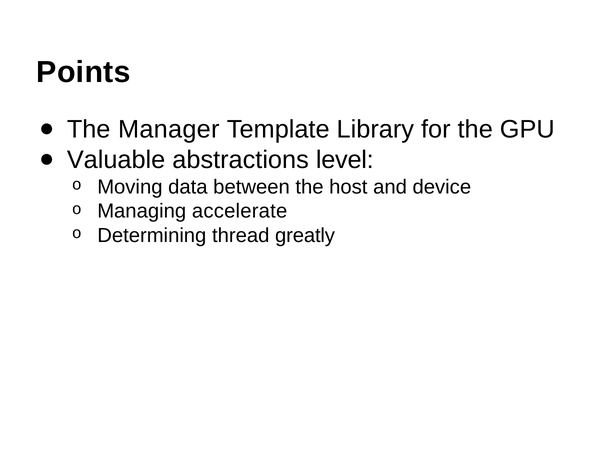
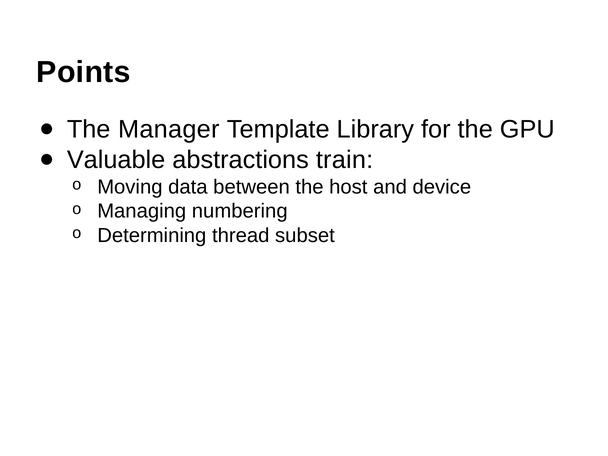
level: level -> train (345, 160)
accelerate: accelerate -> numbering (240, 211)
greatly: greatly -> subset (305, 236)
